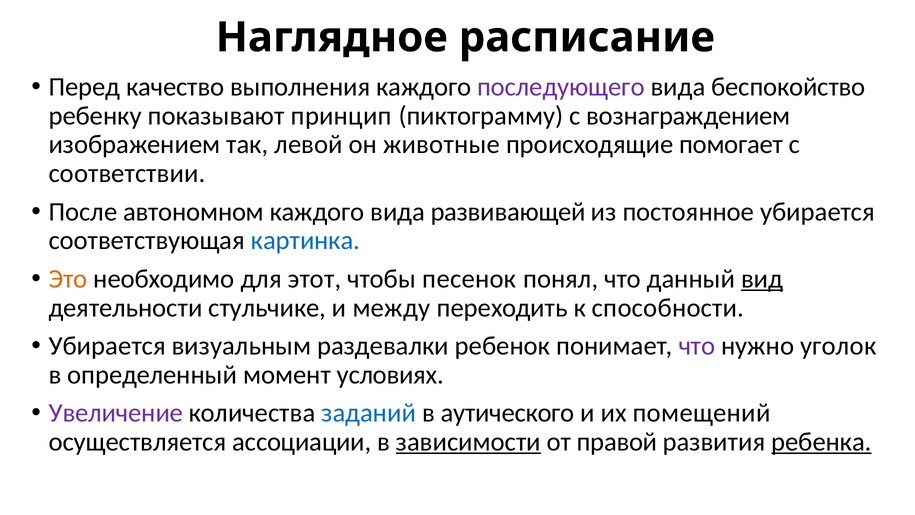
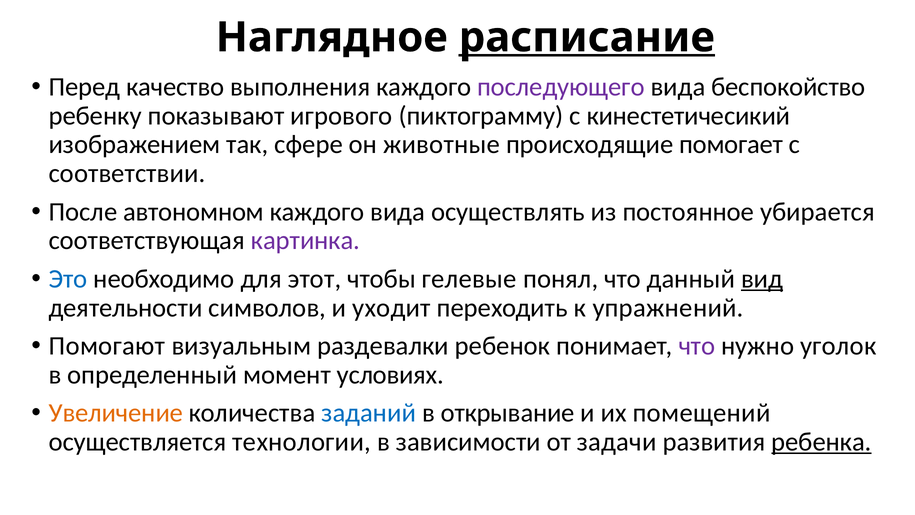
расписание underline: none -> present (587, 37)
принцип: принцип -> игрового (341, 116)
вознаграждением: вознаграждением -> кинестетичесикий (688, 116)
левой: левой -> сфере (309, 145)
развивающей: развивающей -> осуществлять (508, 212)
картинка colour: blue -> purple (306, 240)
Это colour: orange -> blue (68, 279)
песенок: песенок -> гелевые (469, 279)
стульчике: стульчике -> символов (267, 308)
между: между -> уходит (392, 308)
способности: способности -> упражнений (668, 308)
Убирается: Убирается -> Помогают (107, 346)
Увеличение colour: purple -> orange (116, 413)
аутического: аутического -> открывание (508, 413)
ассоциации: ассоциации -> технологии (302, 442)
зависимости underline: present -> none (468, 442)
правой: правой -> задачи (617, 442)
